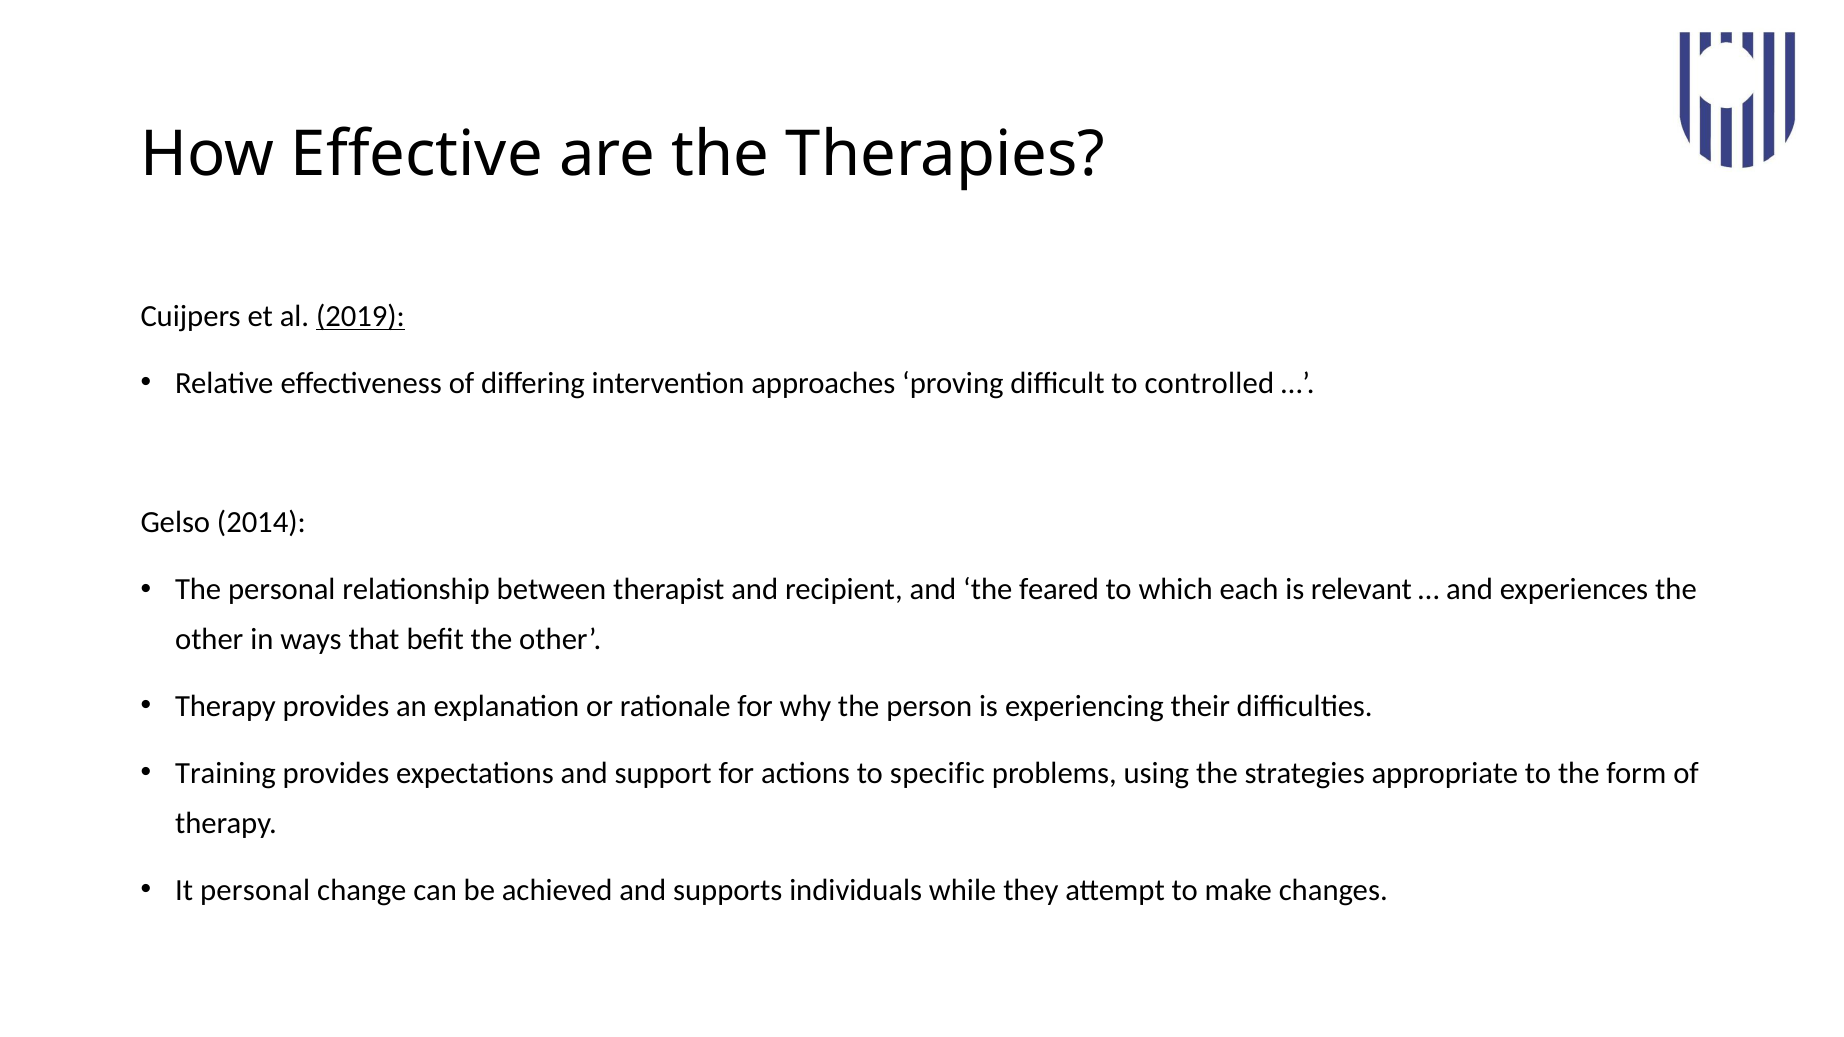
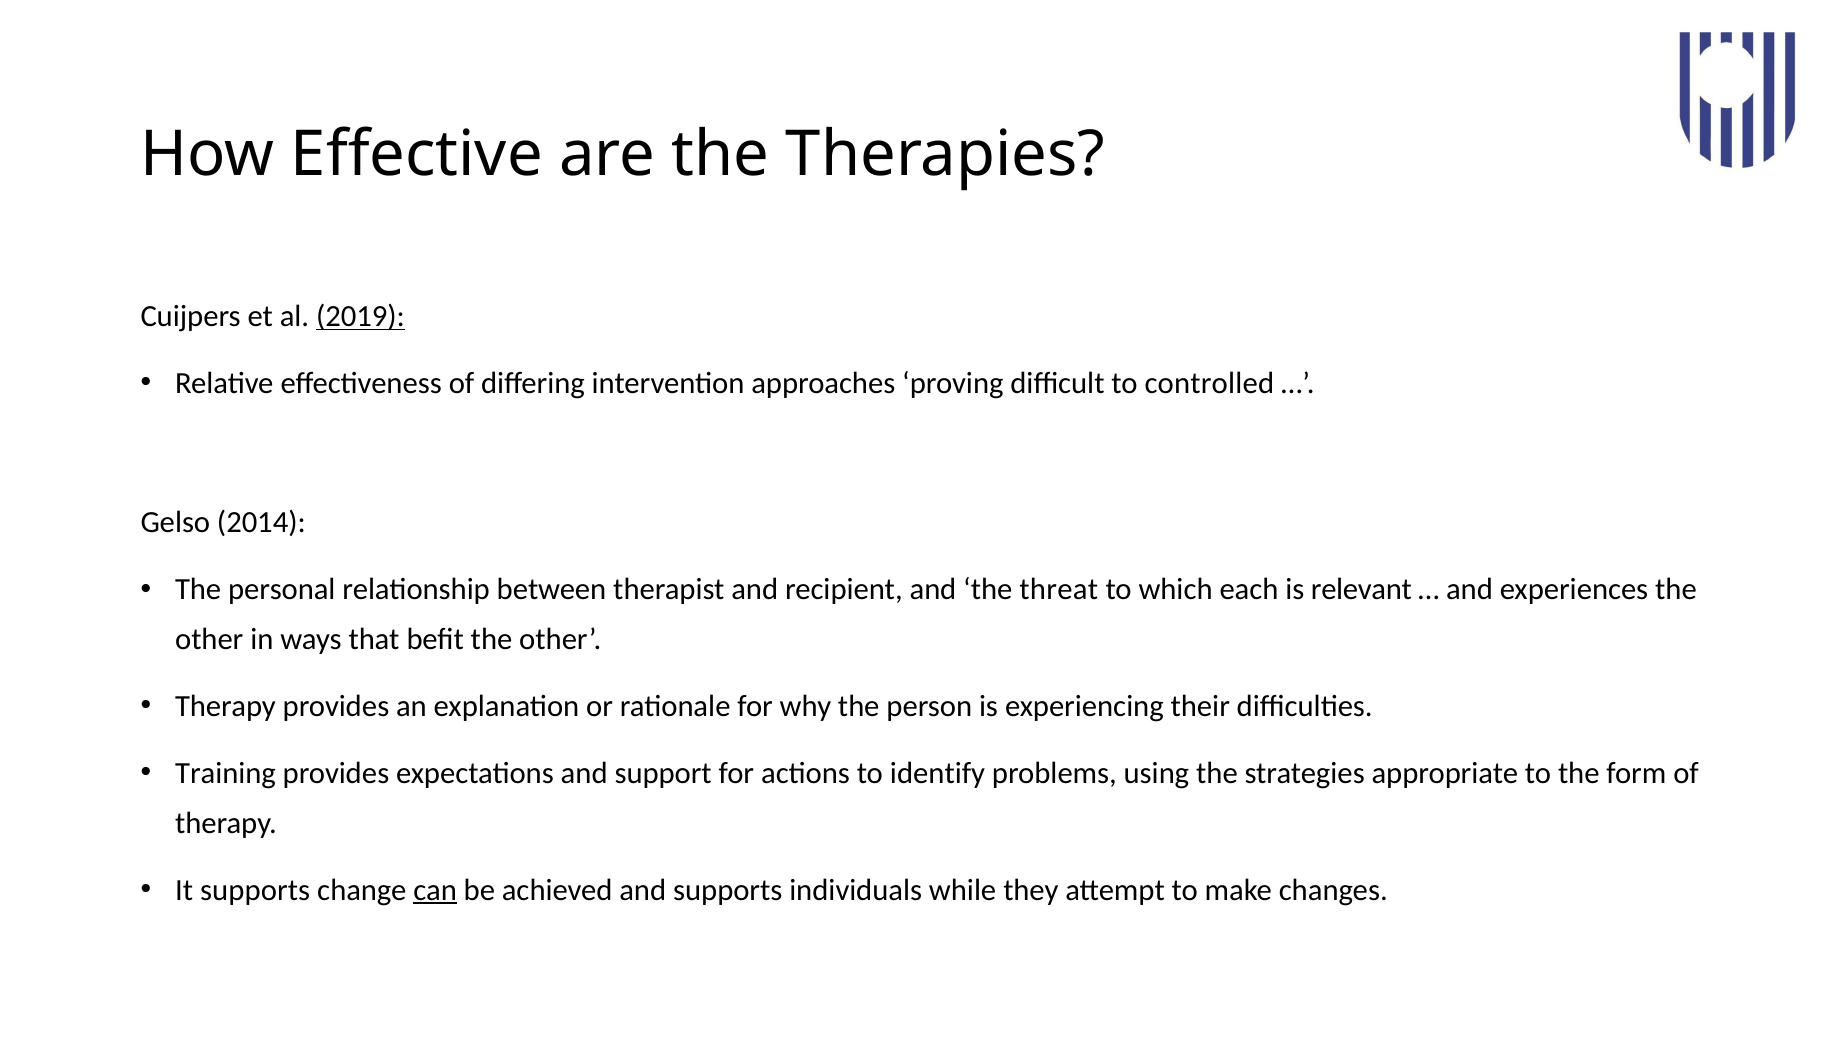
feared: feared -> threat (1059, 590)
specific: specific -> identify (938, 774)
It personal: personal -> supports (255, 890)
can underline: none -> present (435, 890)
